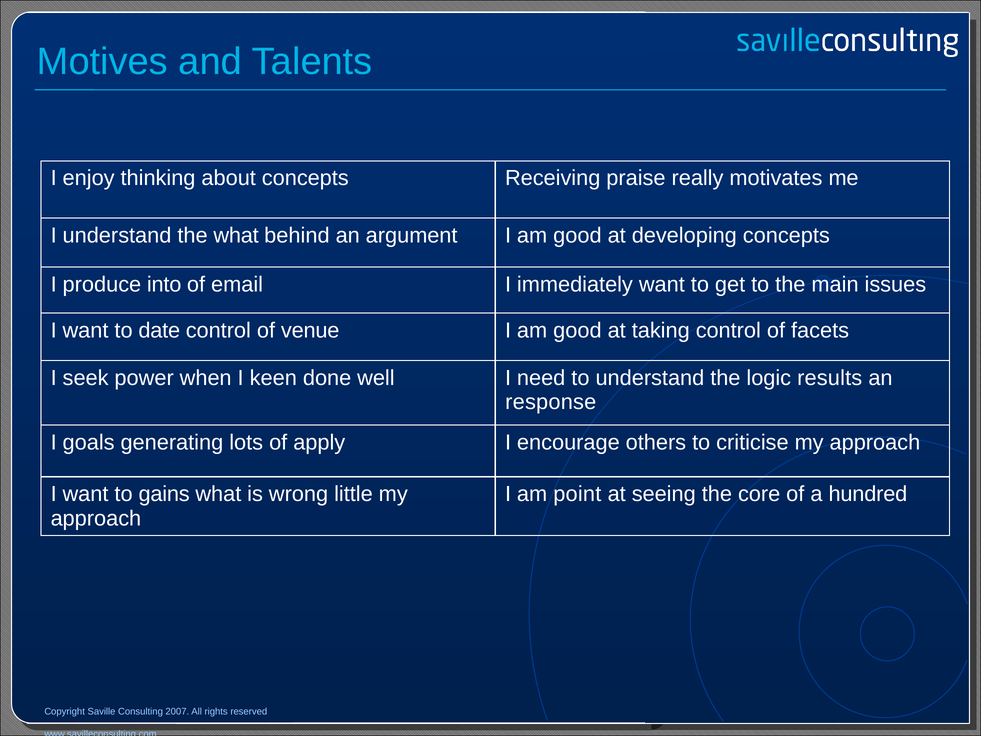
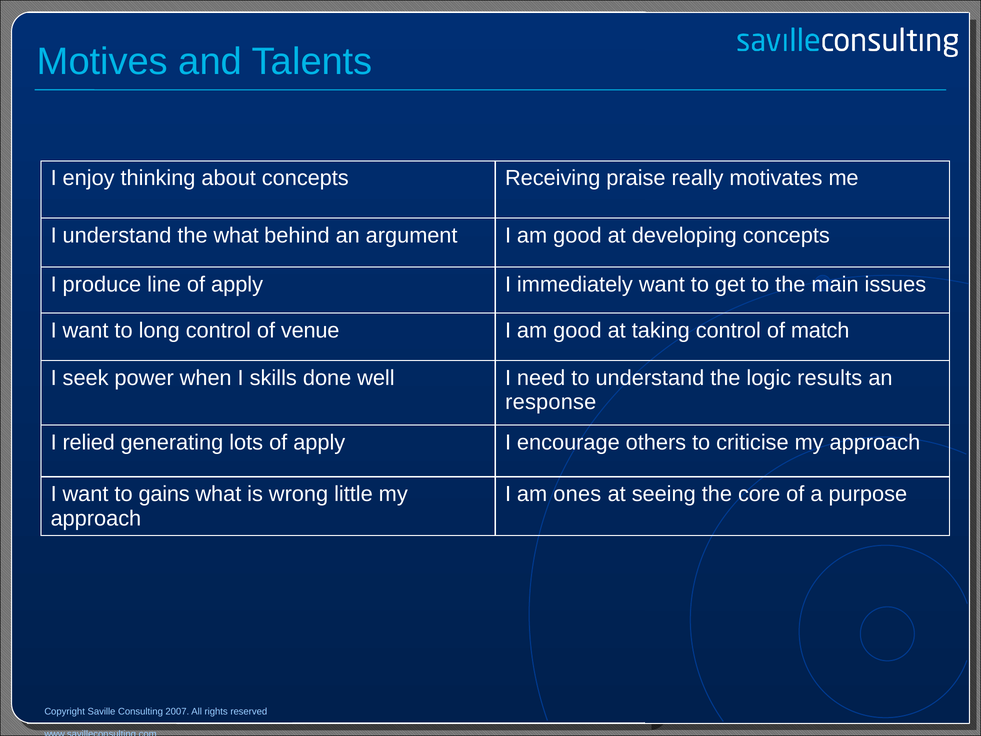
into: into -> line (164, 284)
email: email -> apply (237, 284)
date: date -> long (159, 330)
facets: facets -> match (820, 330)
keen: keen -> skills (273, 378)
goals: goals -> relied (89, 442)
point: point -> ones (577, 494)
hundred: hundred -> purpose (868, 494)
